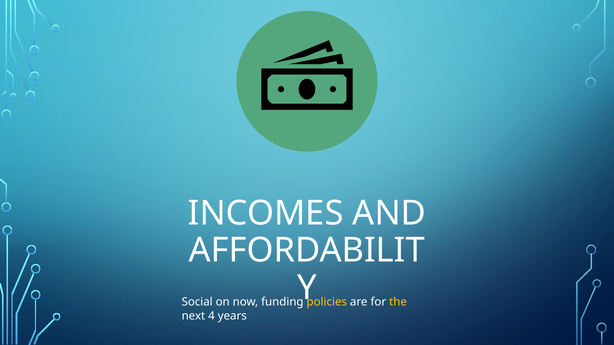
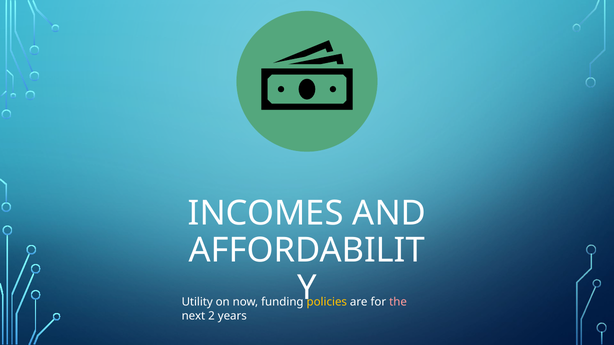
Social: Social -> Utility (197, 302)
the colour: yellow -> pink (398, 302)
4: 4 -> 2 (212, 316)
